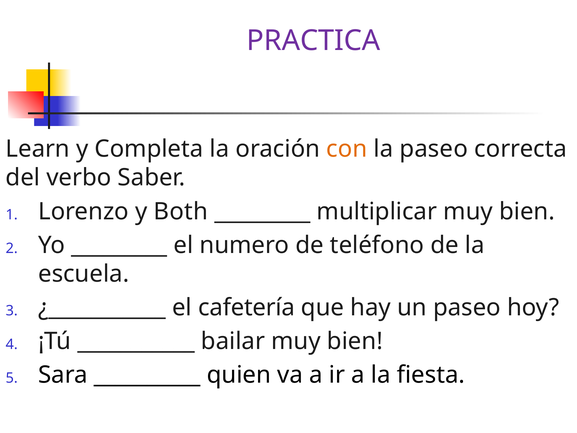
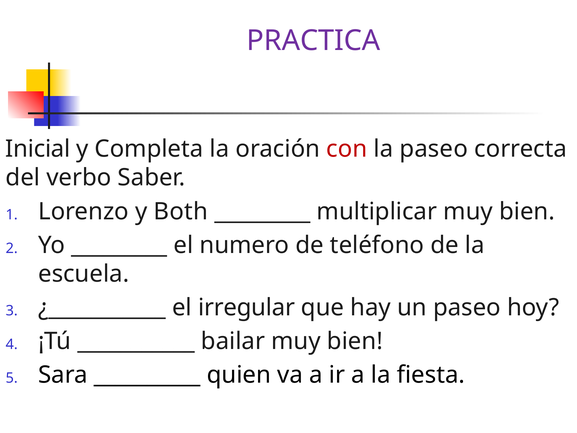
Learn: Learn -> Inicial (38, 149)
con colour: orange -> red (347, 149)
cafetería: cafetería -> irregular (247, 307)
